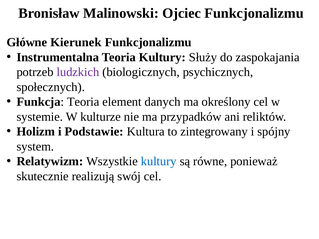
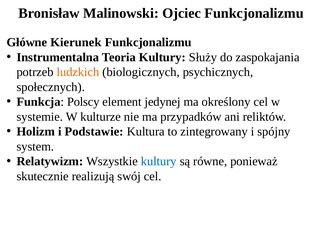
ludzkich colour: purple -> orange (78, 72)
Funkcja Teoria: Teoria -> Polscy (83, 102)
danych: danych -> jedynej (163, 102)
